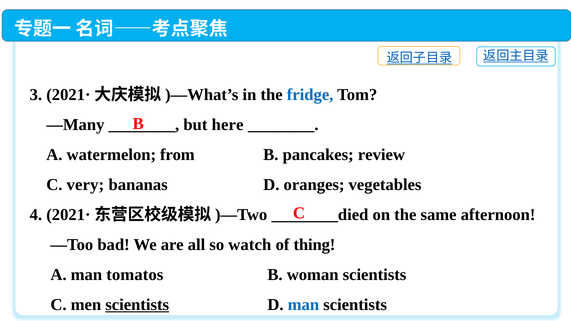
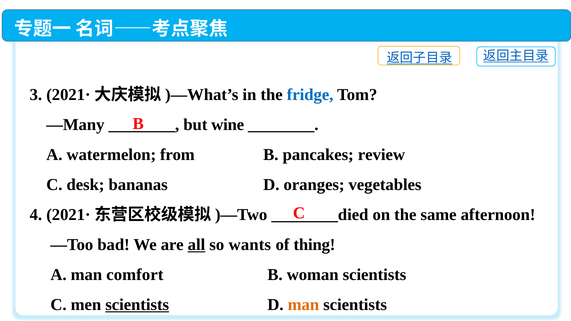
here: here -> wine (228, 125)
very: very -> desk (85, 185)
all underline: none -> present (196, 245)
watch: watch -> wants (250, 245)
tomatos: tomatos -> comfort (135, 275)
man colour: blue -> orange (303, 305)
